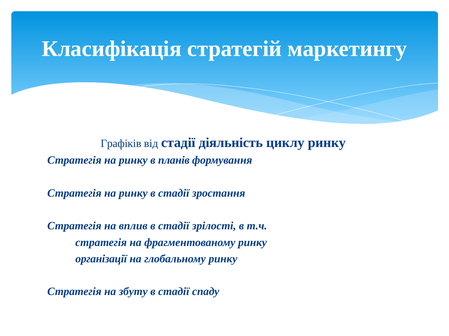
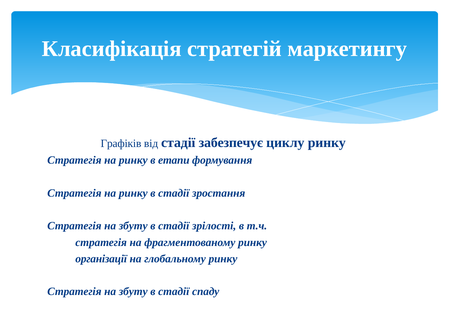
діяльність: діяльність -> забезпечує (231, 143)
планів: планів -> етапи (174, 161)
вплив: вплив -> збуту (133, 226)
